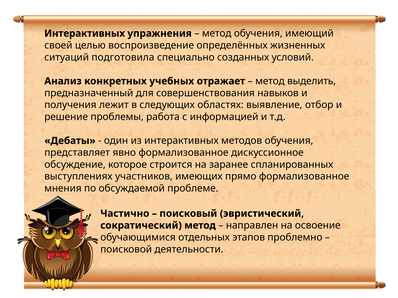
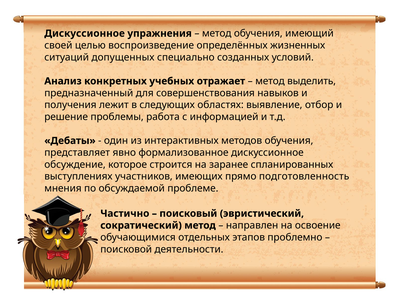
Интерактивных: Интерактивных -> Дискуссионное (85, 33)
подготовила: подготовила -> допущенных (123, 57)
прямо формализованное: формализованное -> подготовленность (304, 177)
